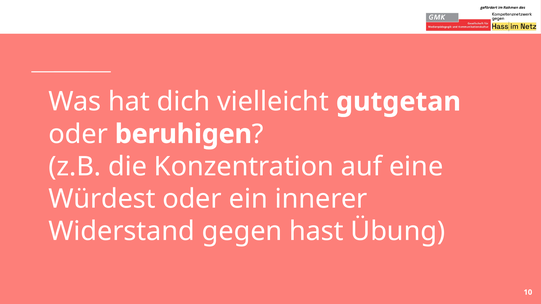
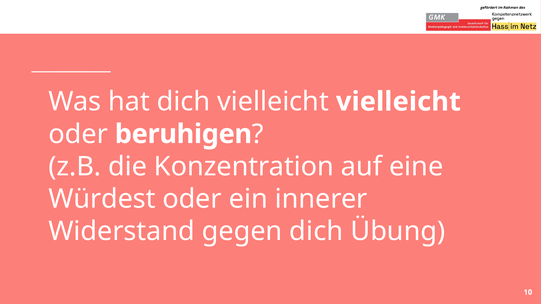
vielleicht gutgetan: gutgetan -> vielleicht (398, 102)
gegen hast: hast -> dich (316, 232)
